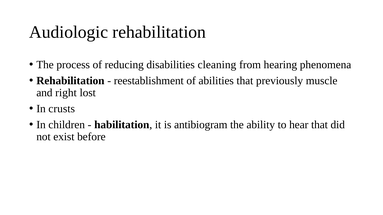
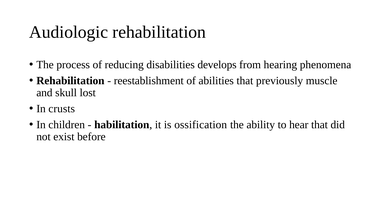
cleaning: cleaning -> develops (217, 65)
right: right -> skull (66, 93)
antibiogram: antibiogram -> ossification (201, 125)
